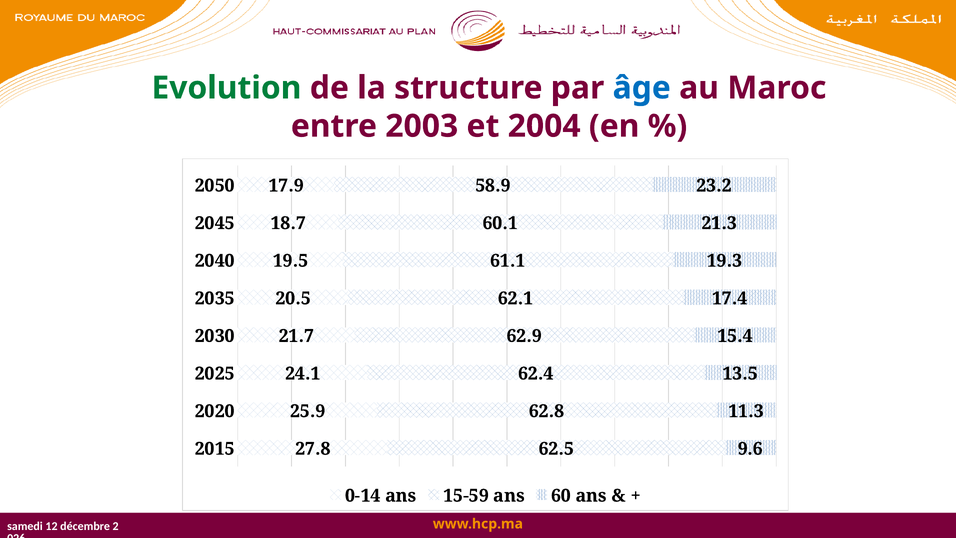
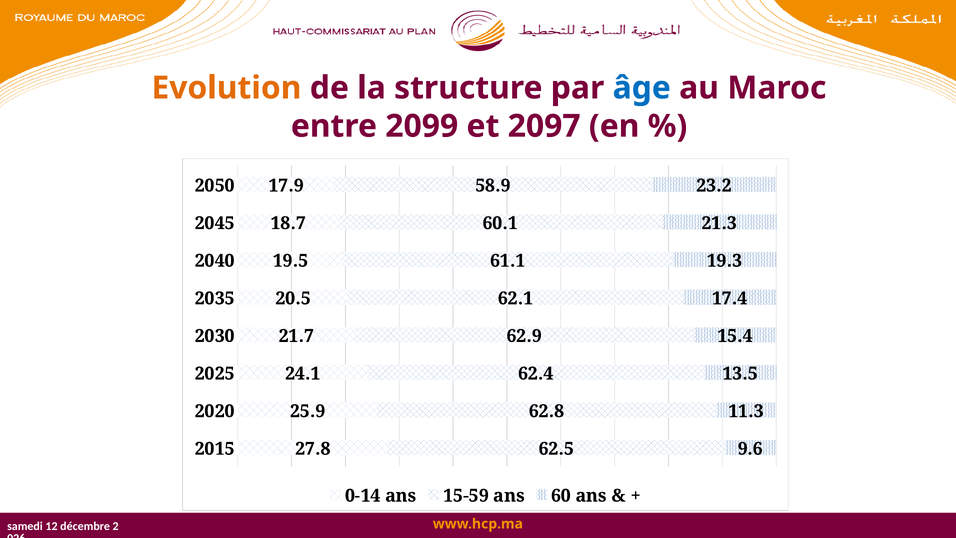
Evolution colour: green -> orange (226, 88)
2003: 2003 -> 2099 (422, 126)
2004: 2004 -> 2097 (544, 126)
